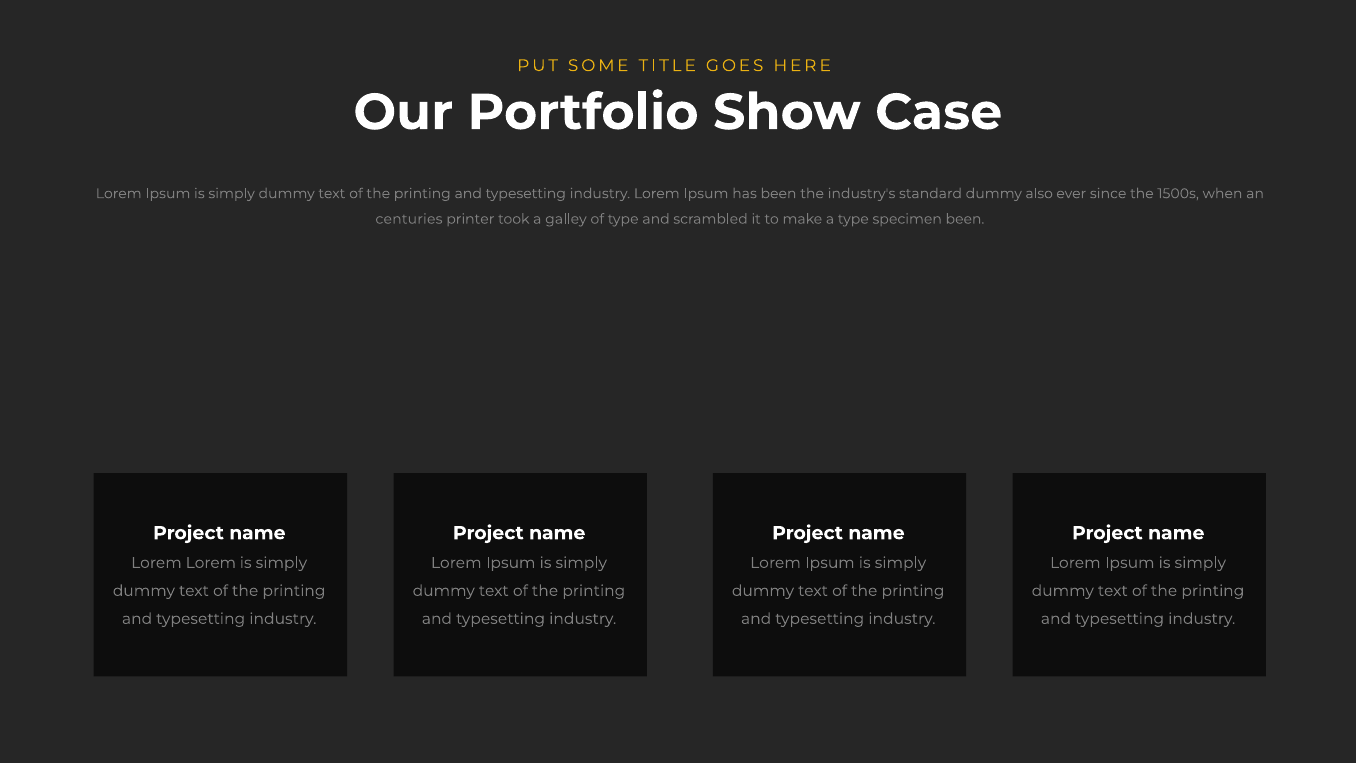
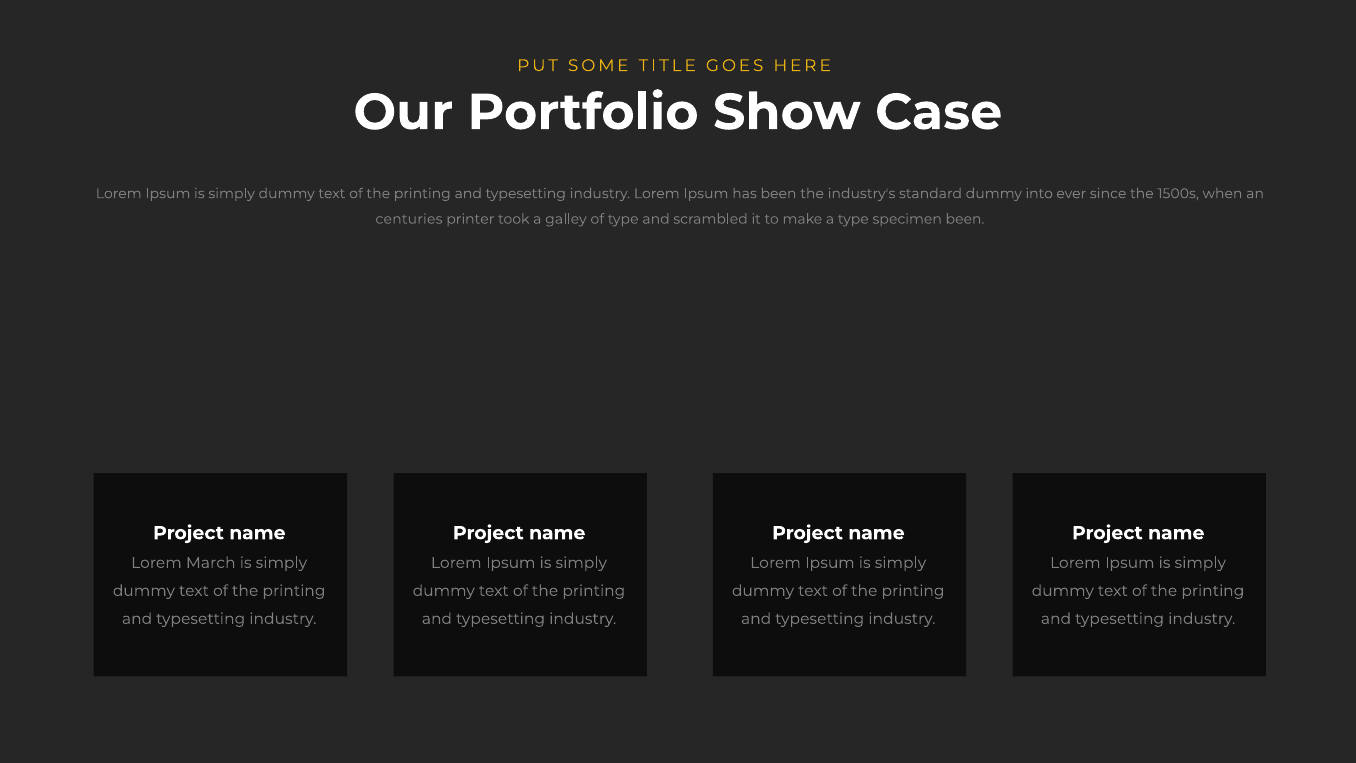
also: also -> into (1039, 193)
Lorem Lorem: Lorem -> March (211, 563)
